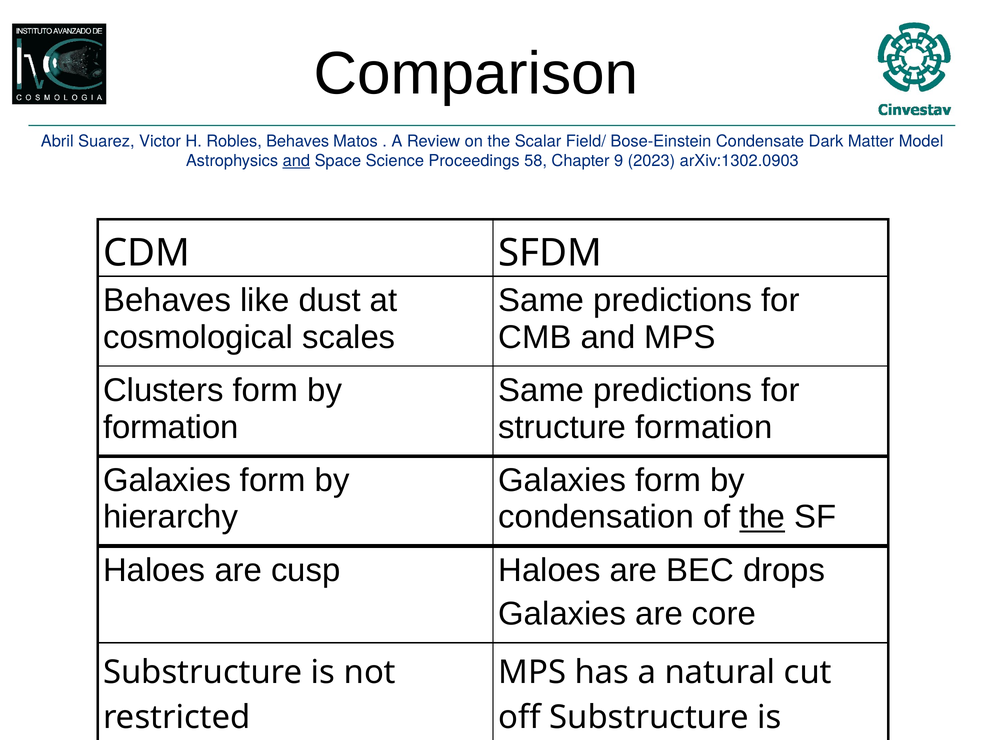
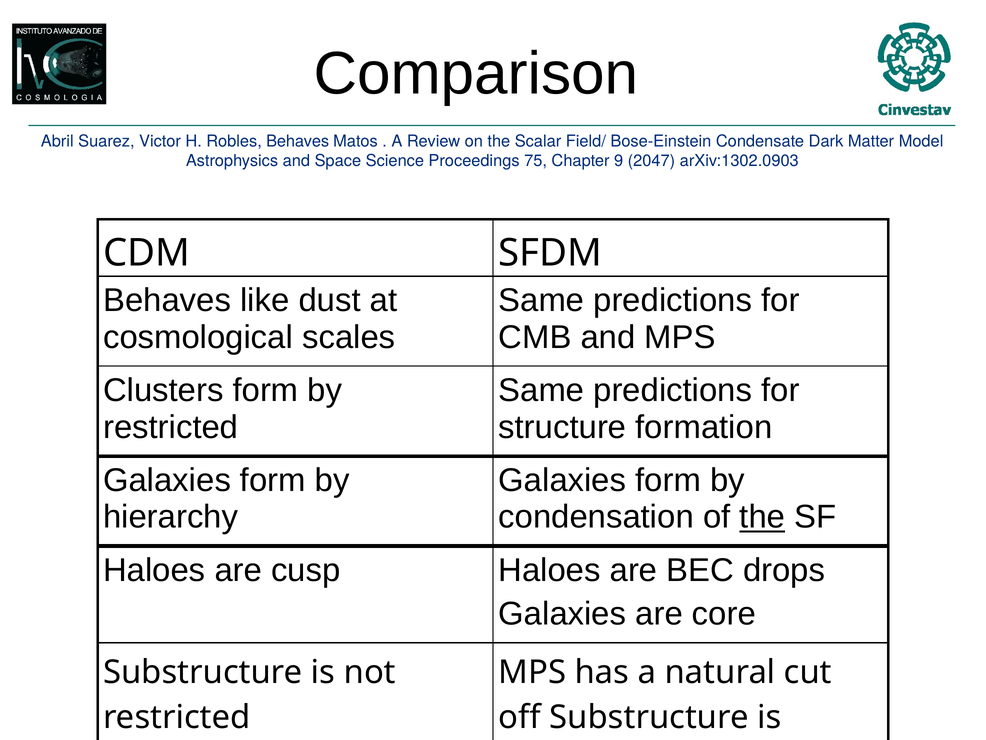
and underline: present -> none (296, 161)
58: 58 -> 75 (536, 161)
2023: 2023 -> 2047 (651, 161)
formation: formation -> restricted (171, 427)
